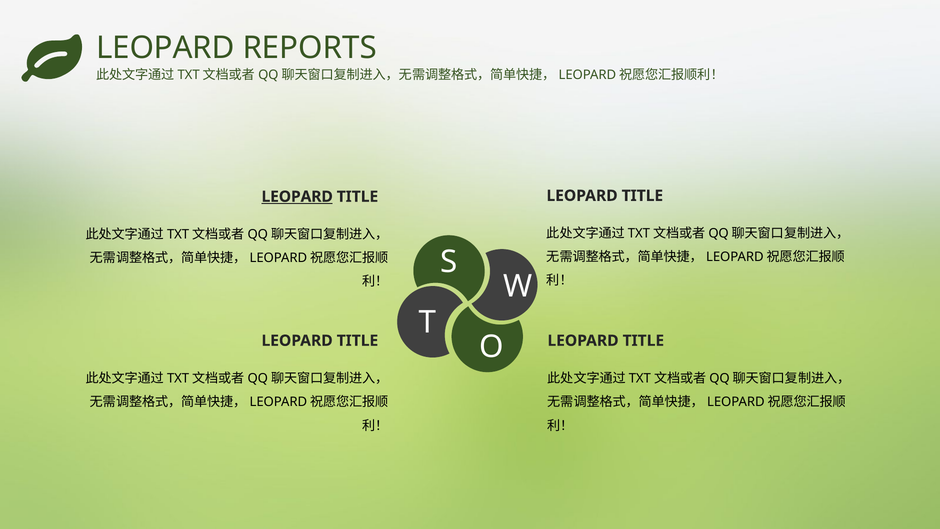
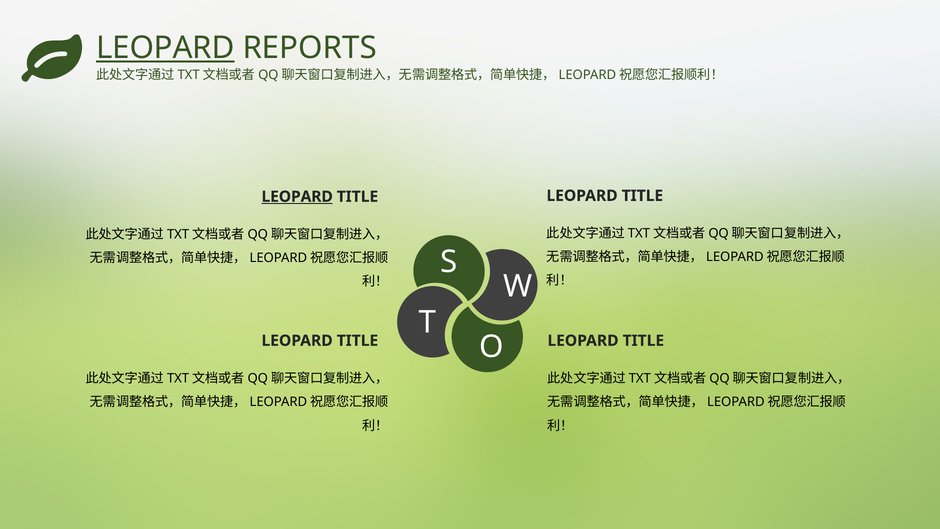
LEOPARD underline: none -> present (165, 48)
